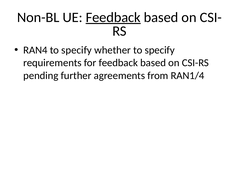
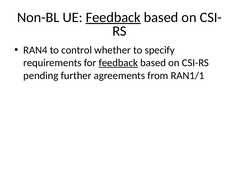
RAN4 to specify: specify -> control (77, 50)
feedback underline: none -> present (118, 63)
RAN1/4: RAN1/4 -> RAN1/1 (188, 76)
